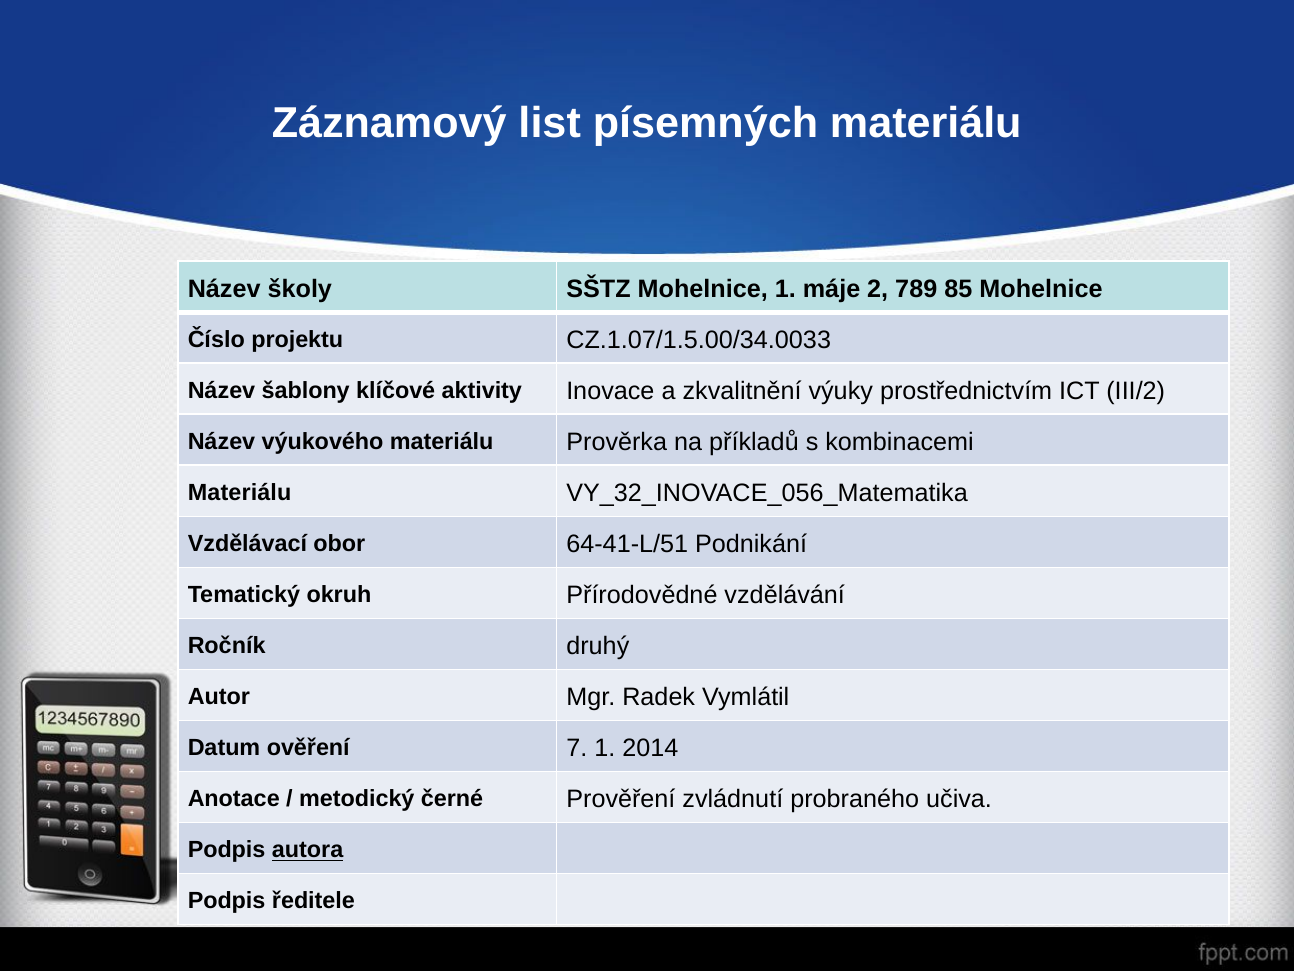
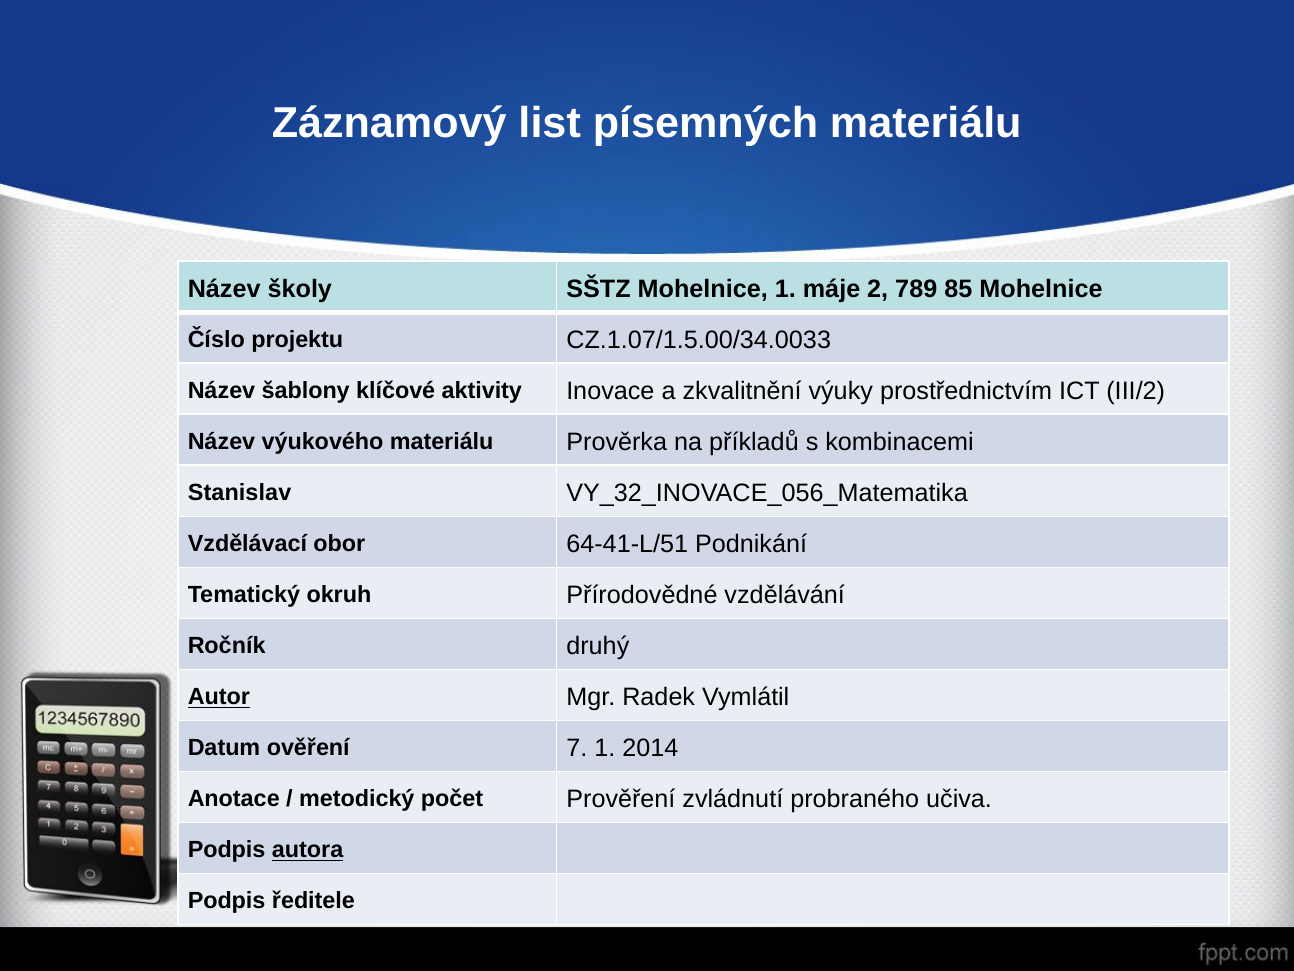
Materiálu: Materiálu -> Stanislav (240, 493)
Autor underline: none -> present (219, 697)
černé: černé -> počet (452, 799)
